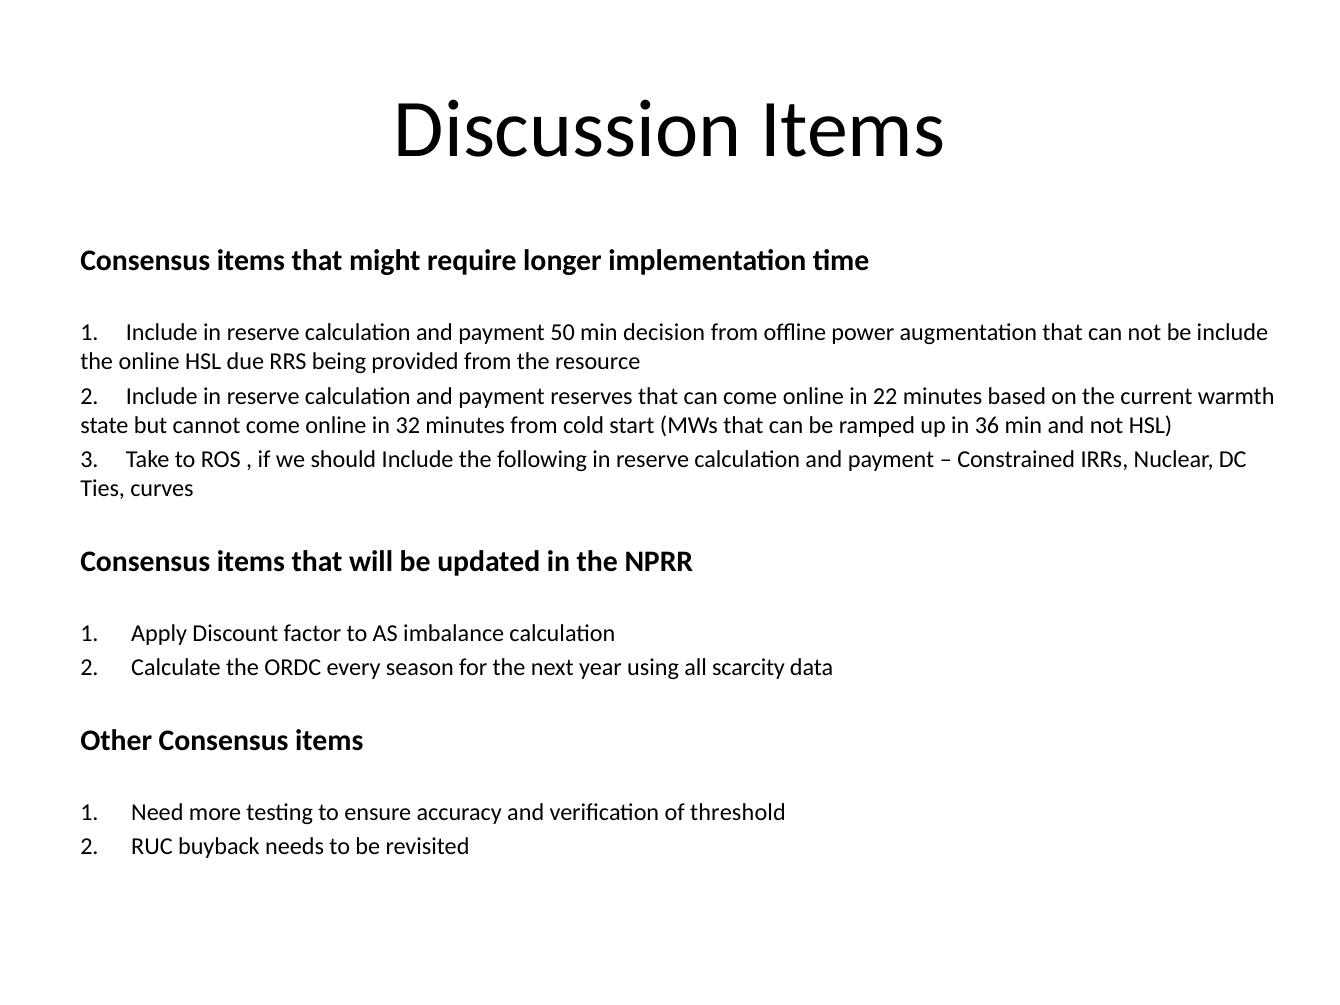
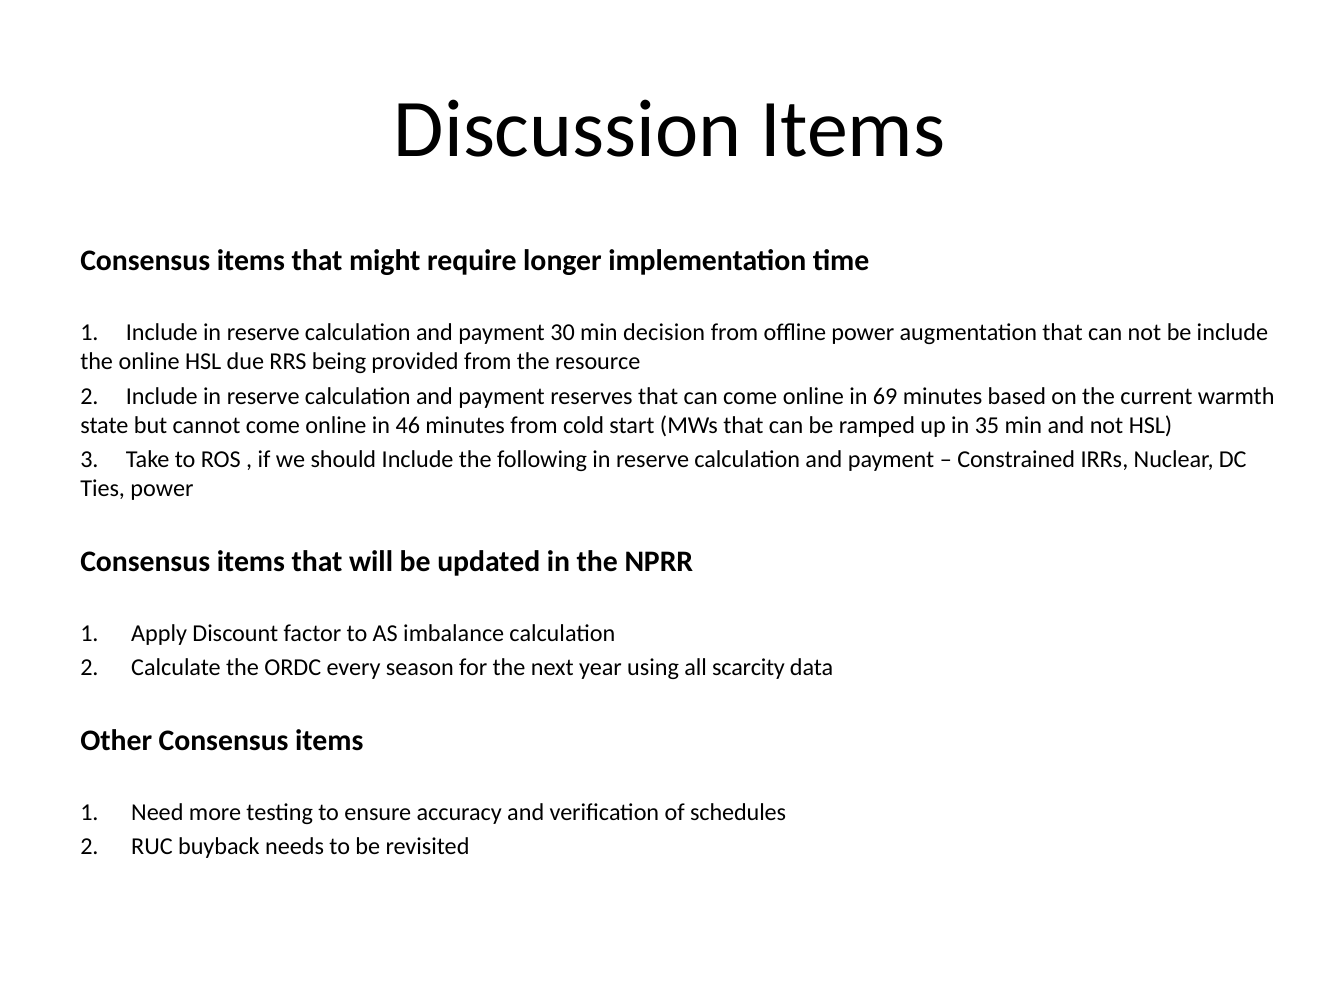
50: 50 -> 30 (563, 333)
22: 22 -> 69 (885, 396)
32: 32 -> 46 (408, 425)
36: 36 -> 35 (987, 425)
Ties curves: curves -> power (162, 488)
threshold: threshold -> schedules (738, 813)
